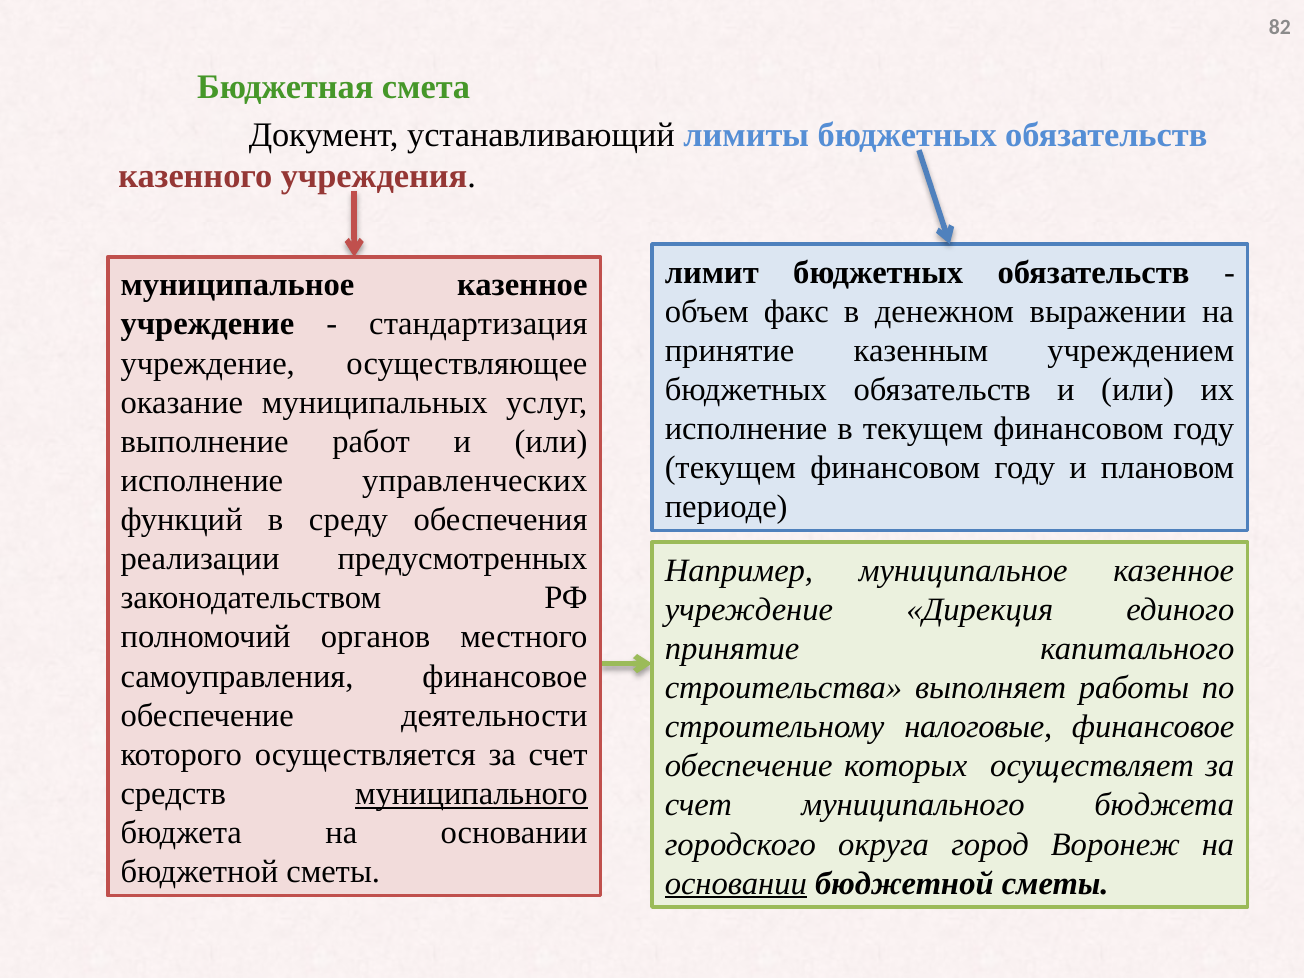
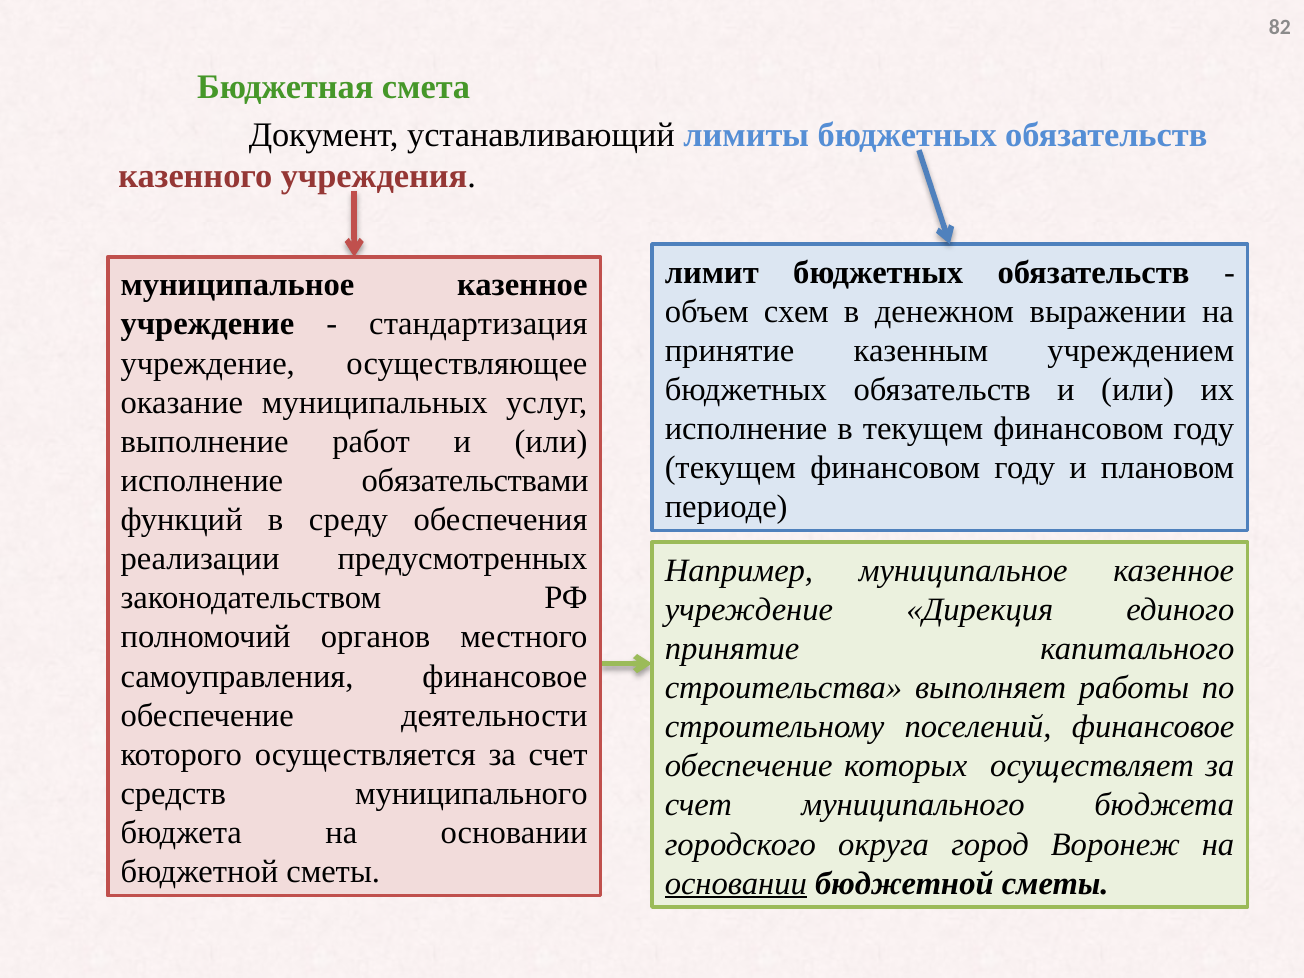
факс: факс -> схем (796, 311)
управленческих: управленческих -> обязательствами (475, 481)
налоговые: налоговые -> поселений (978, 727)
муниципального underline: present -> none (471, 794)
